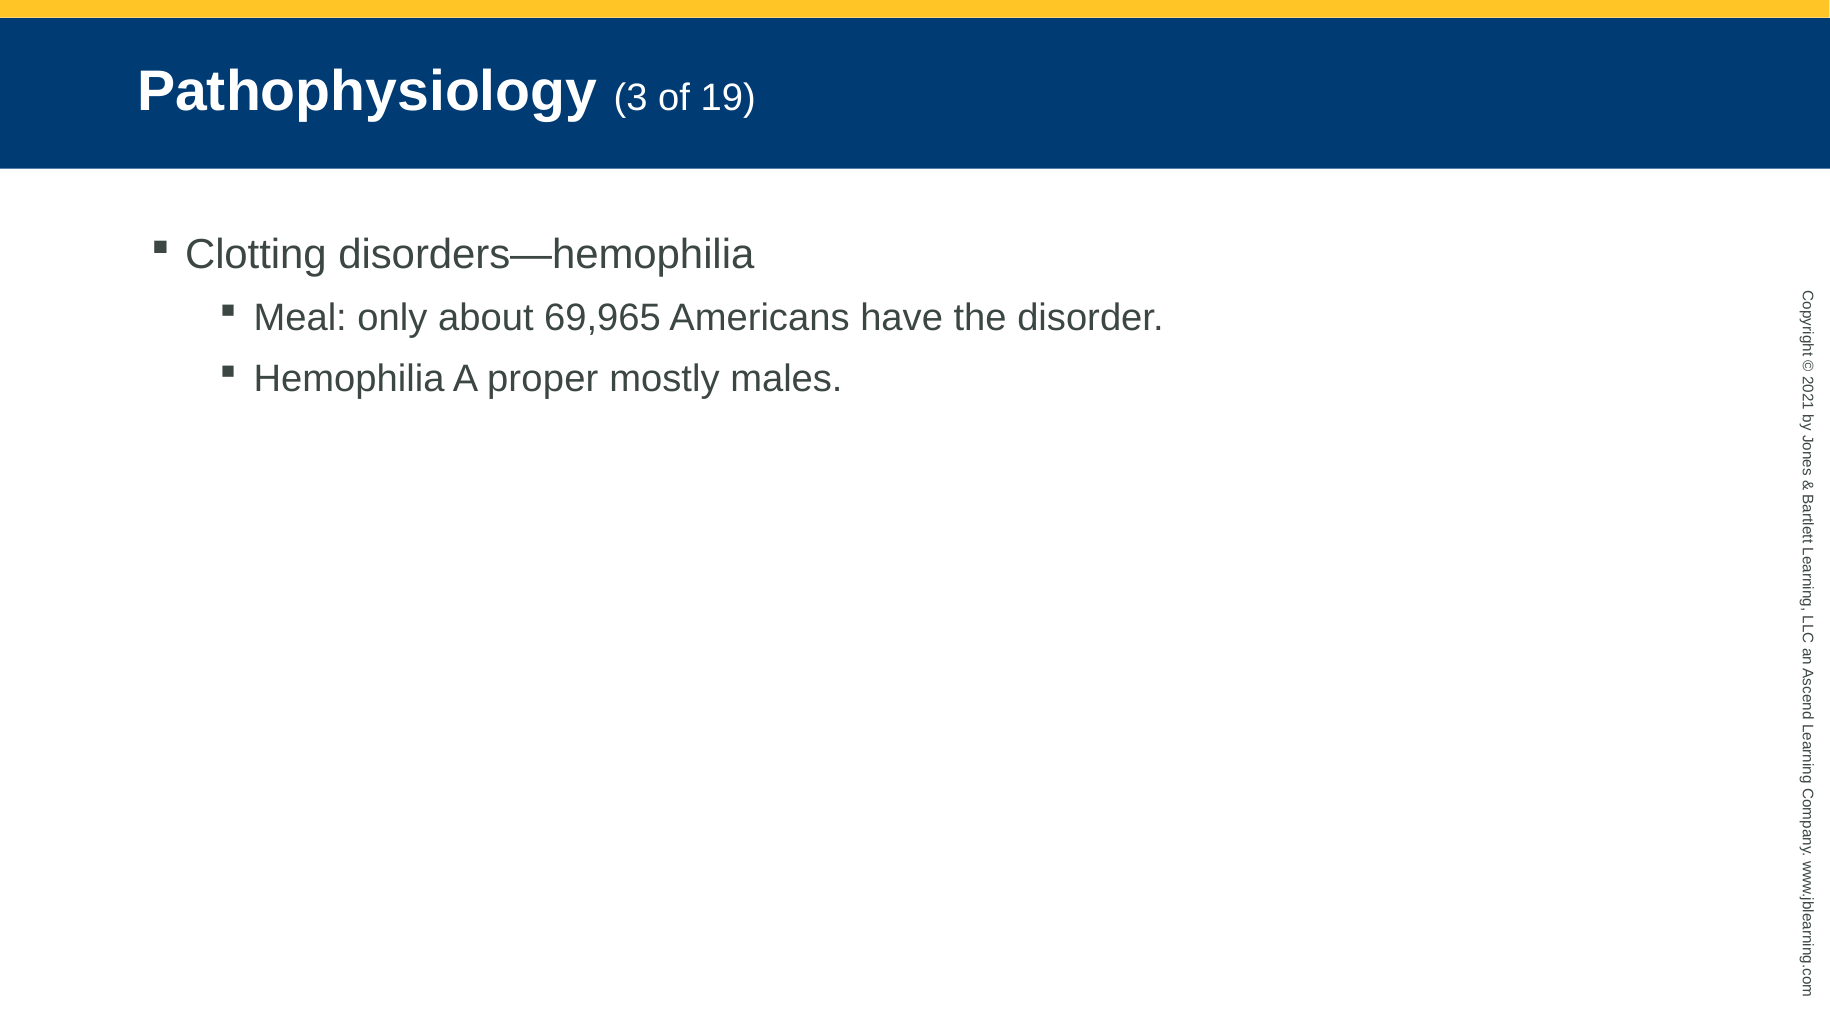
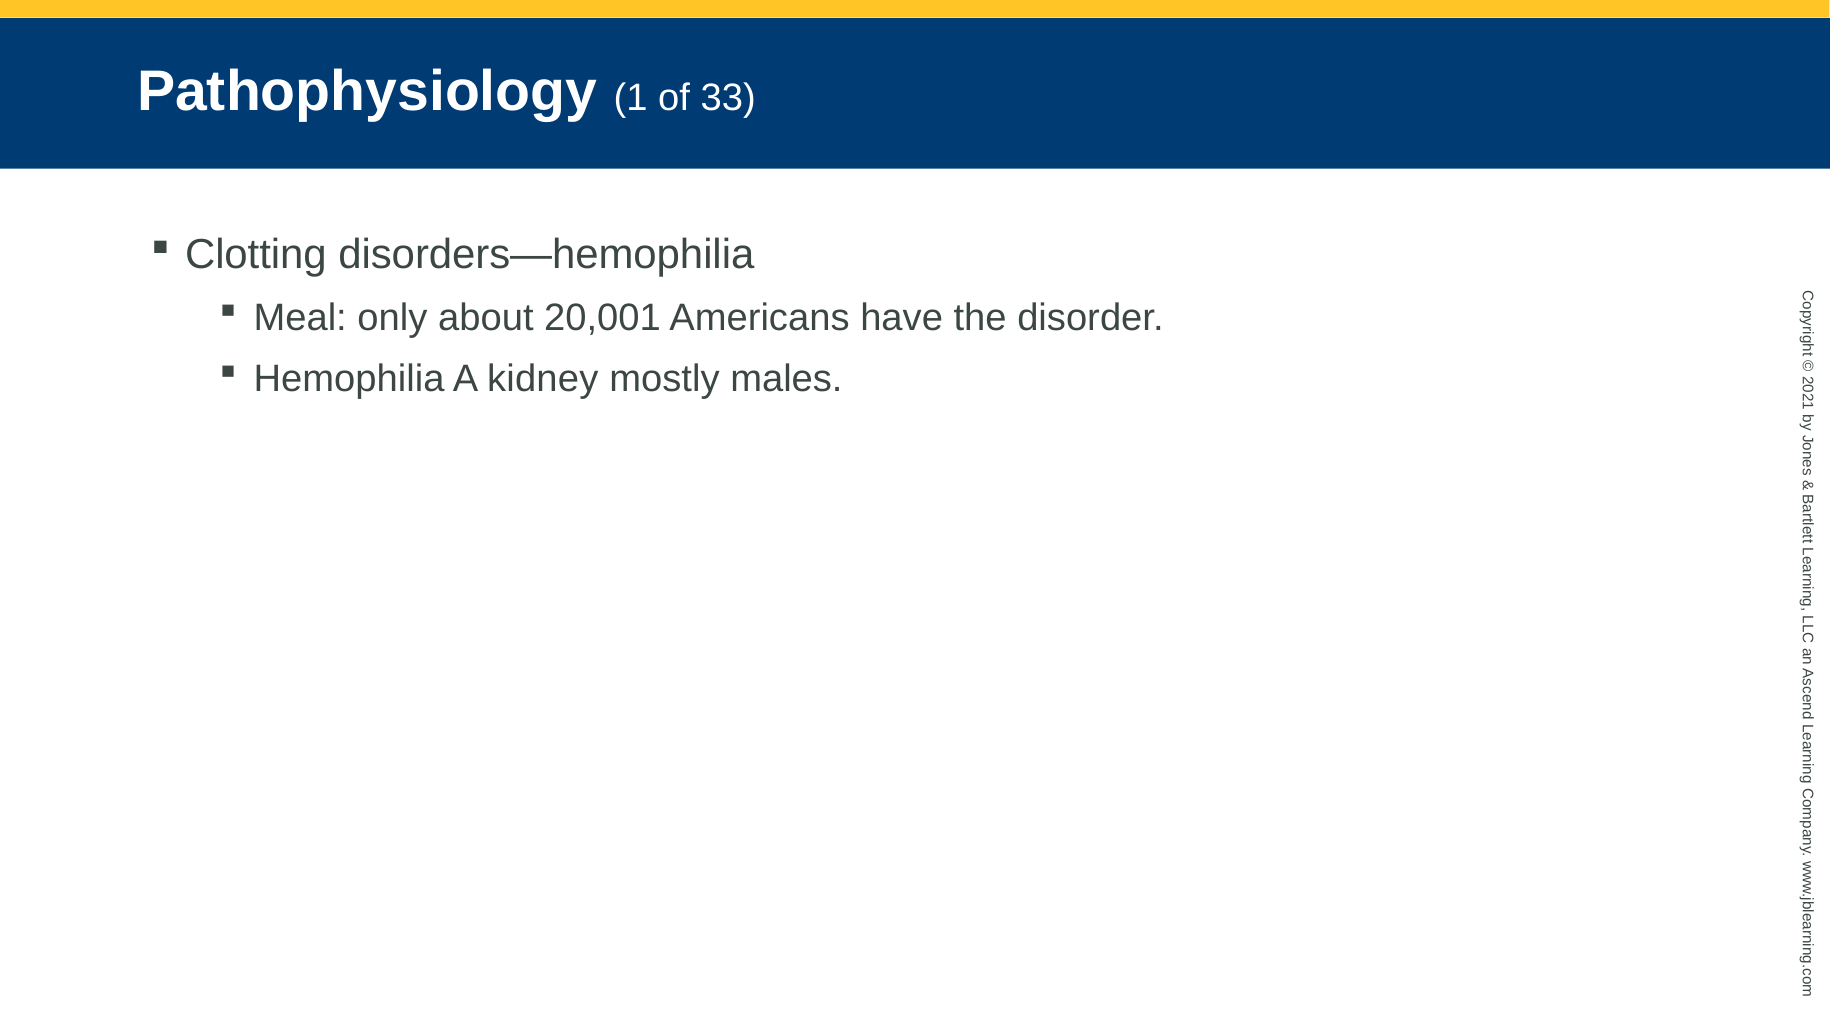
Pathophysiology 3: 3 -> 1 (631, 98)
19: 19 -> 33 (728, 98)
69,965: 69,965 -> 20,001 (602, 318)
proper: proper -> kidney (543, 379)
